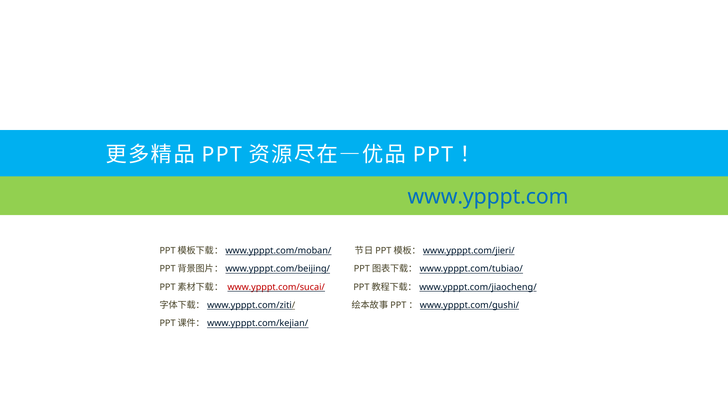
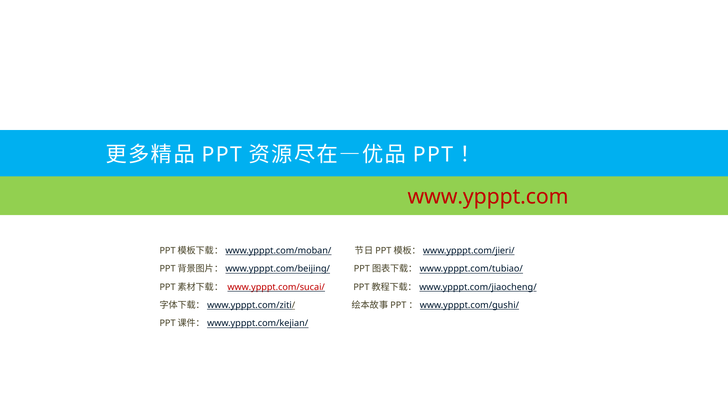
www.ypppt.com colour: blue -> red (488, 197)
